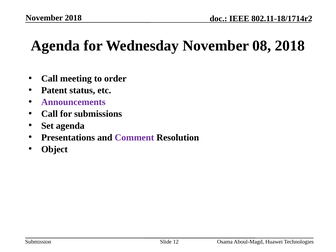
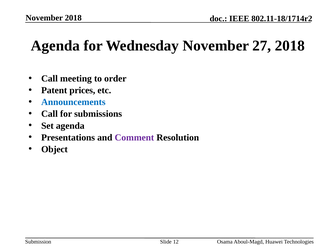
08: 08 -> 27 (262, 46)
status: status -> prices (82, 90)
Announcements colour: purple -> blue (73, 102)
